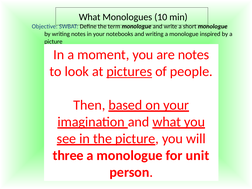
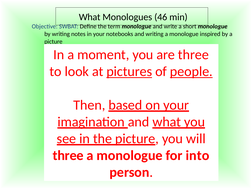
10: 10 -> 46 (161, 17)
are notes: notes -> three (193, 55)
people underline: none -> present (191, 72)
unit: unit -> into (197, 155)
